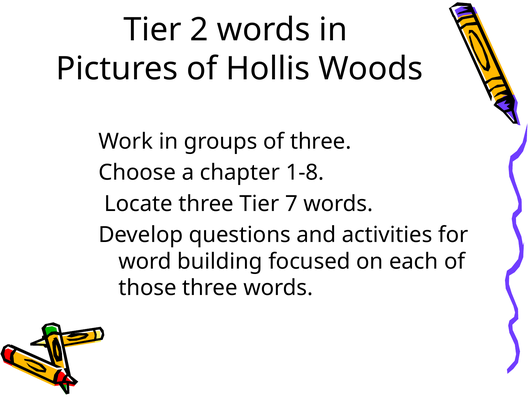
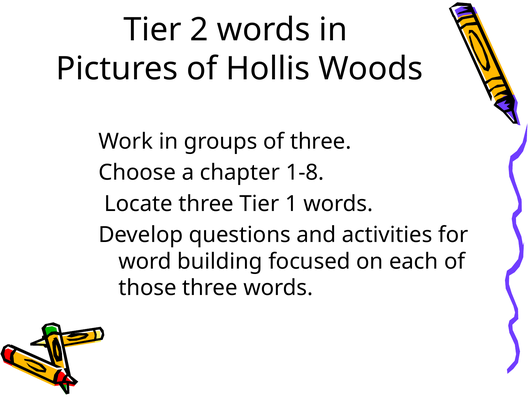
7: 7 -> 1 (291, 204)
